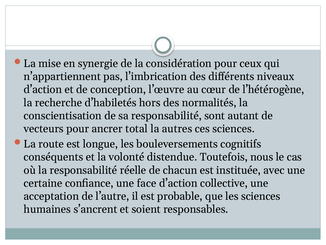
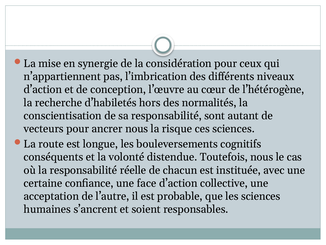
ancrer total: total -> nous (137, 129)
autres: autres -> risque (177, 129)
